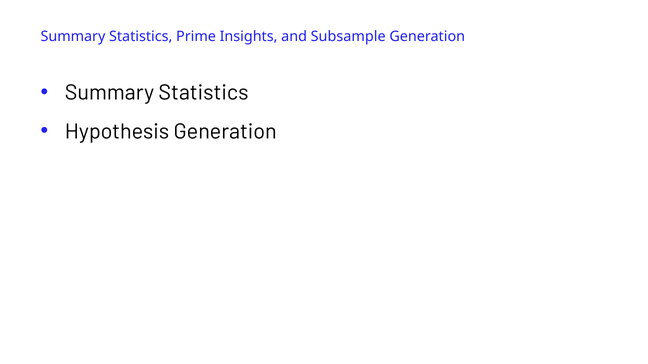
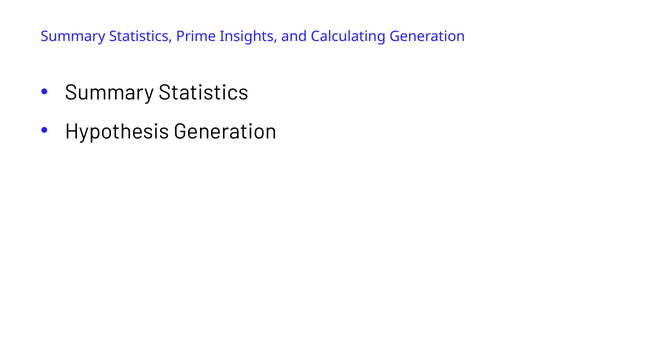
Subsample: Subsample -> Calculating (348, 37)
